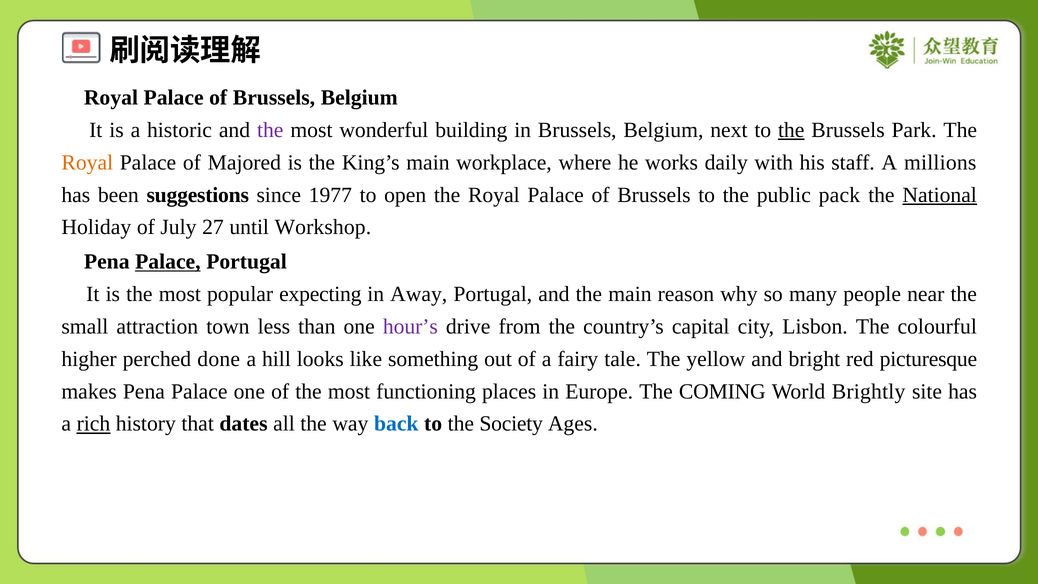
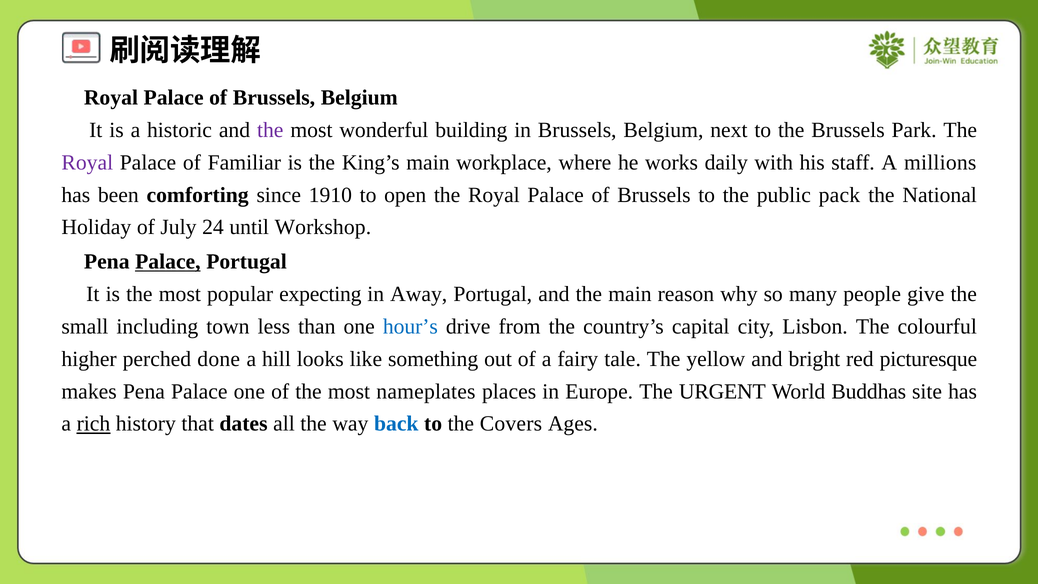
the underline: present -> none (791, 130)
Royal colour: orange -> purple (87, 162)
Majored: Majored -> Familiar (244, 162)
suggestions: suggestions -> comforting (198, 195)
1977: 1977 -> 1910 (330, 195)
National underline: present -> none (940, 195)
27: 27 -> 24 (213, 227)
near: near -> give (926, 294)
attraction: attraction -> including (157, 326)
hour’s colour: purple -> blue (410, 326)
functioning: functioning -> nameplates (426, 391)
COMING: COMING -> URGENT (722, 391)
Brightly: Brightly -> Buddhas (869, 391)
Society: Society -> Covers (511, 424)
